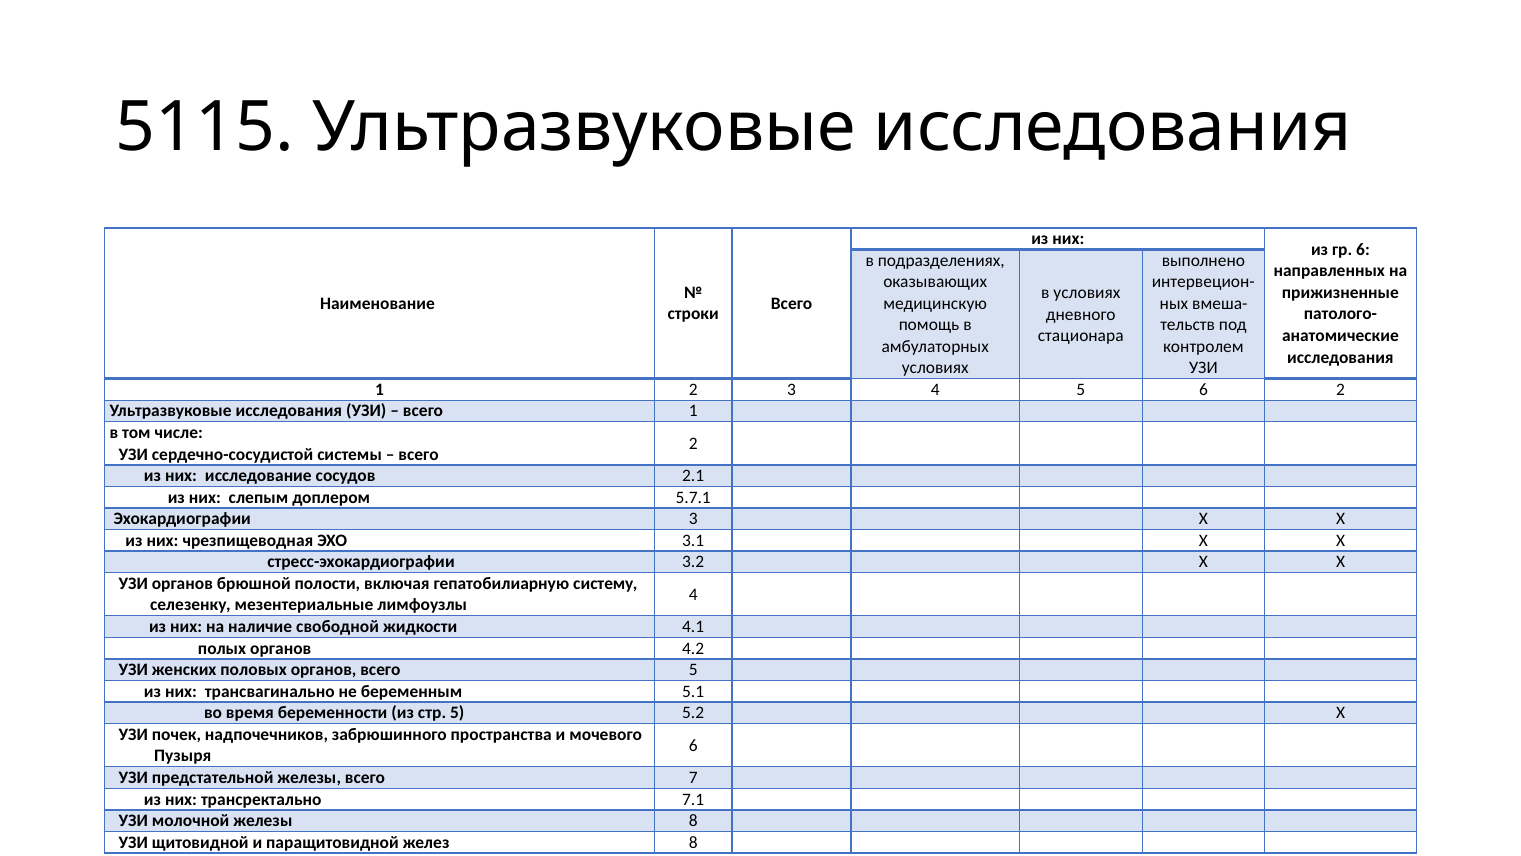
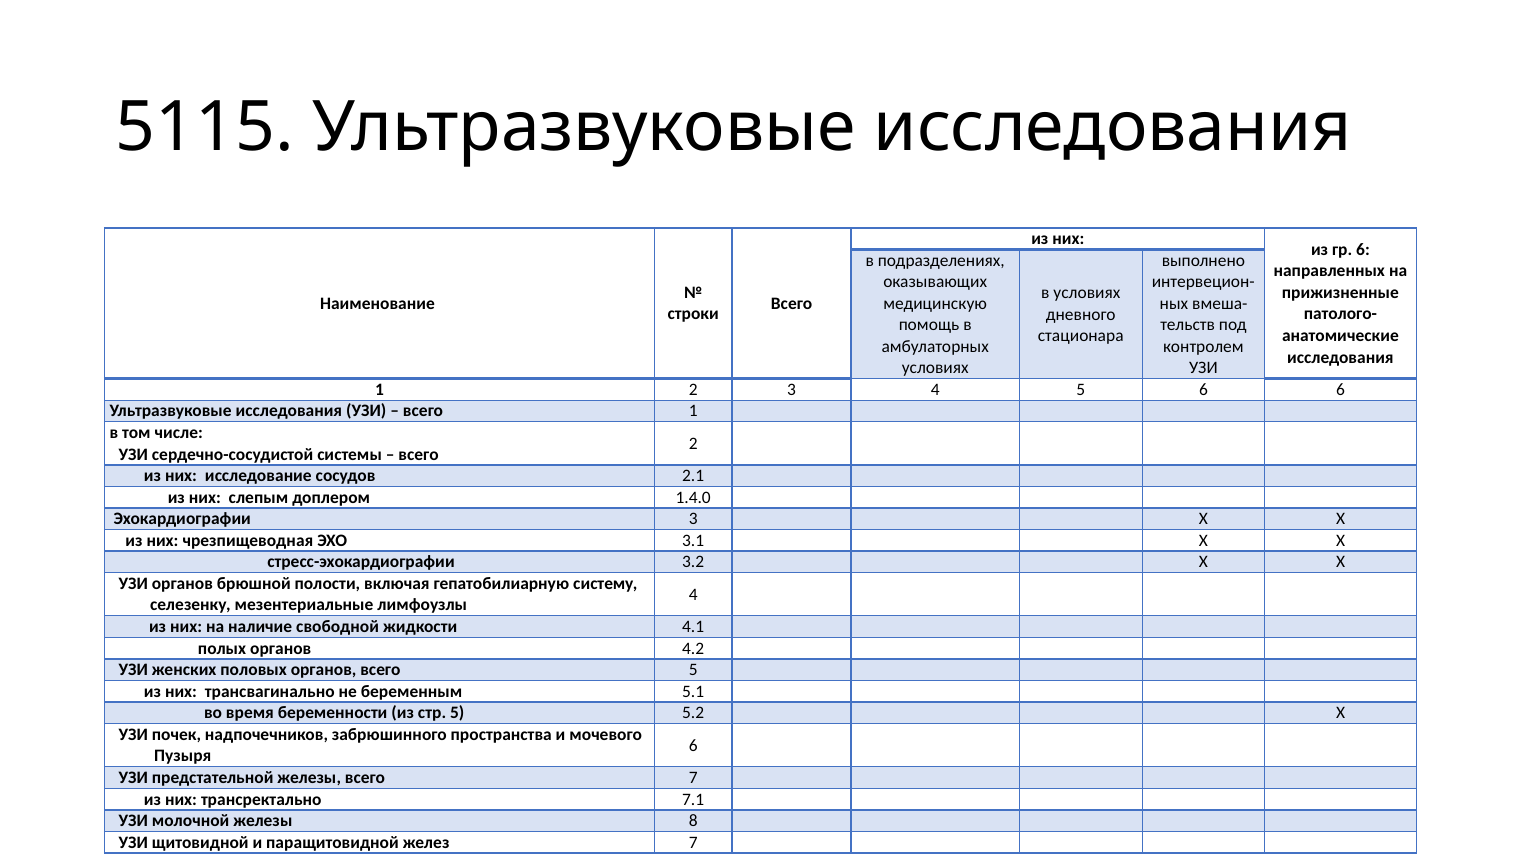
6 2: 2 -> 6 (1341, 389)
5.7.1: 5.7.1 -> 1.4.0 (693, 497)
желез 8: 8 -> 7 (693, 842)
